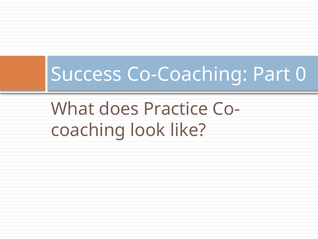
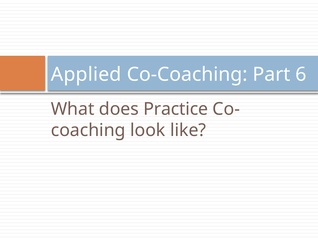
Success: Success -> Applied (86, 74)
0: 0 -> 6 (301, 74)
